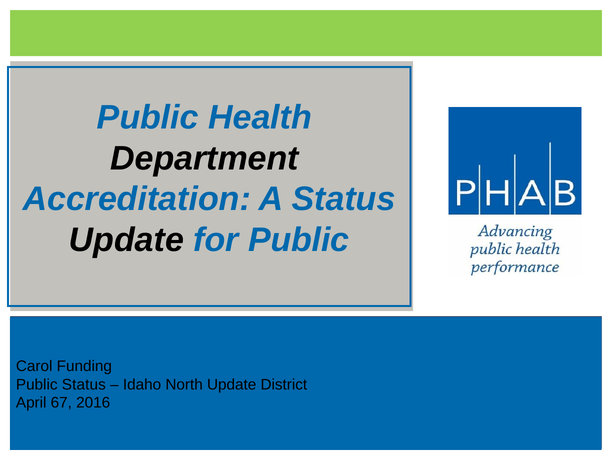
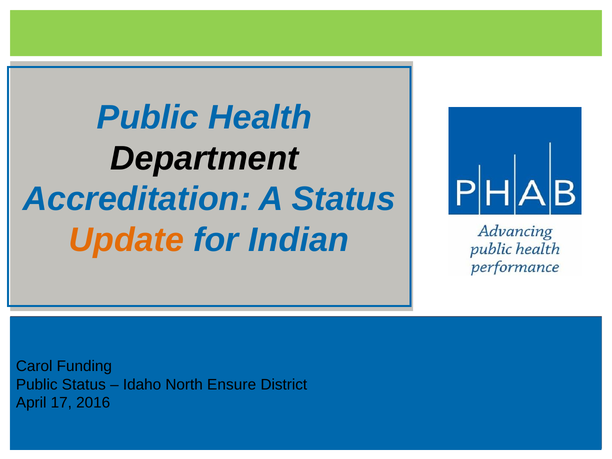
Update colour: black -> orange (126, 240)
for Public: Public -> Indian (299, 240)
North Update: Update -> Ensure (232, 385)
67: 67 -> 17 (61, 403)
